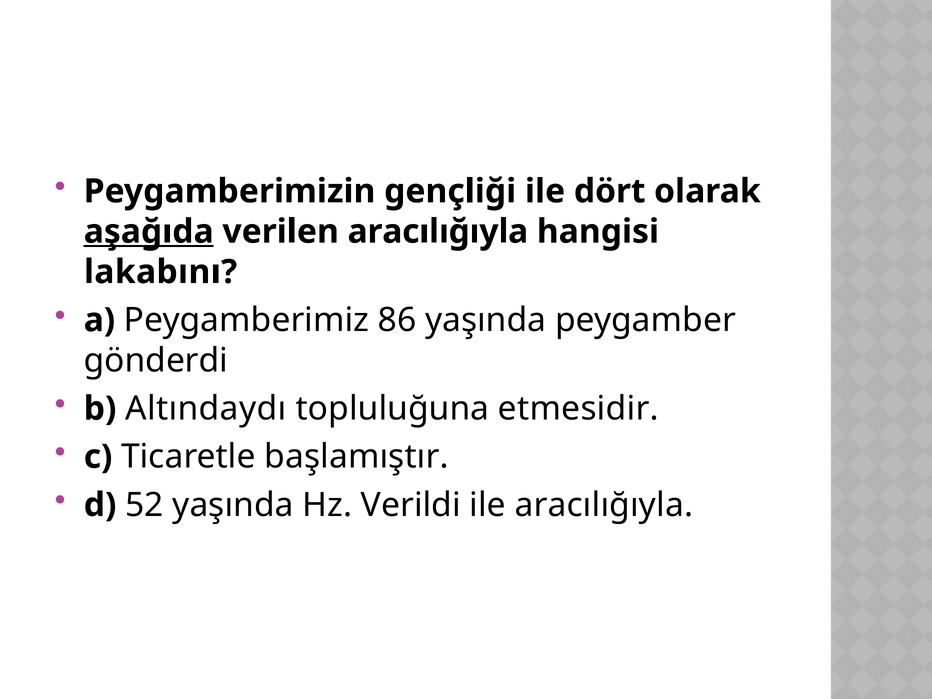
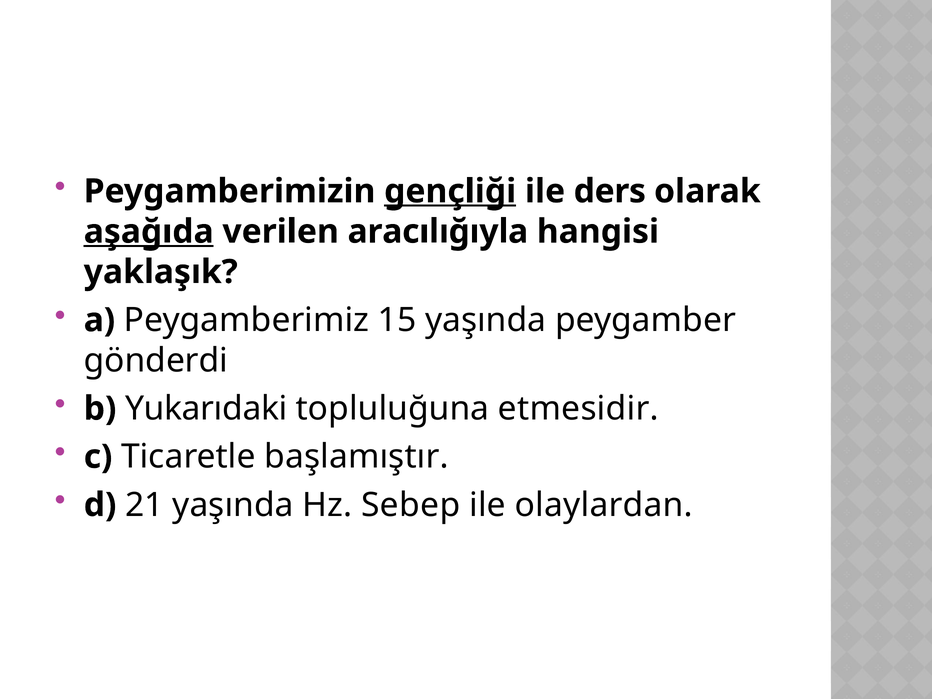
gençliği underline: none -> present (450, 191)
dört: dört -> ders (610, 191)
lakabını: lakabını -> yaklaşık (161, 272)
86: 86 -> 15 (397, 320)
Altındaydı: Altındaydı -> Yukarıdaki (206, 409)
52: 52 -> 21 (144, 505)
Verildi: Verildi -> Sebep (411, 505)
ile aracılığıyla: aracılığıyla -> olaylardan (604, 505)
